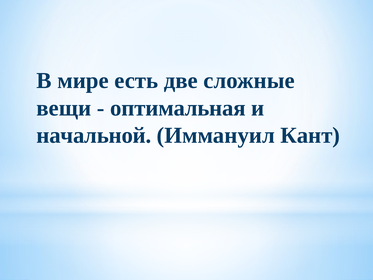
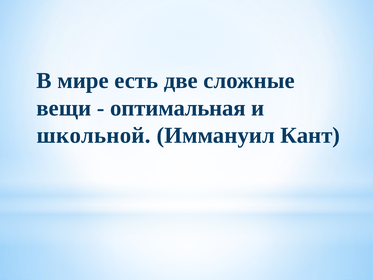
начальной: начальной -> школьной (94, 135)
